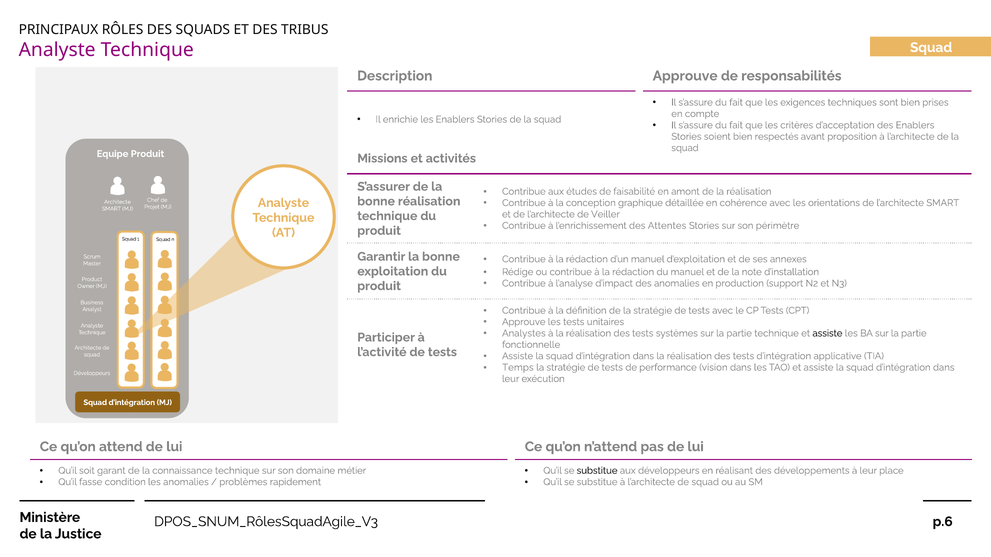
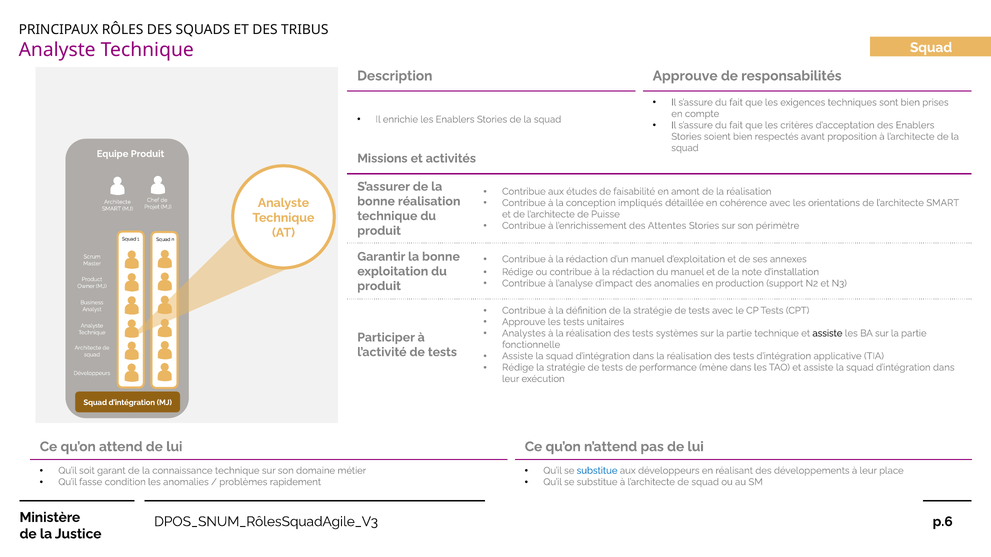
graphique: graphique -> impliqués (640, 203)
Veiller: Veiller -> Puisse (605, 214)
Temps: Temps -> Rédige (518, 368)
vision: vision -> mène (713, 368)
substitue colour: black -> blue (597, 471)
